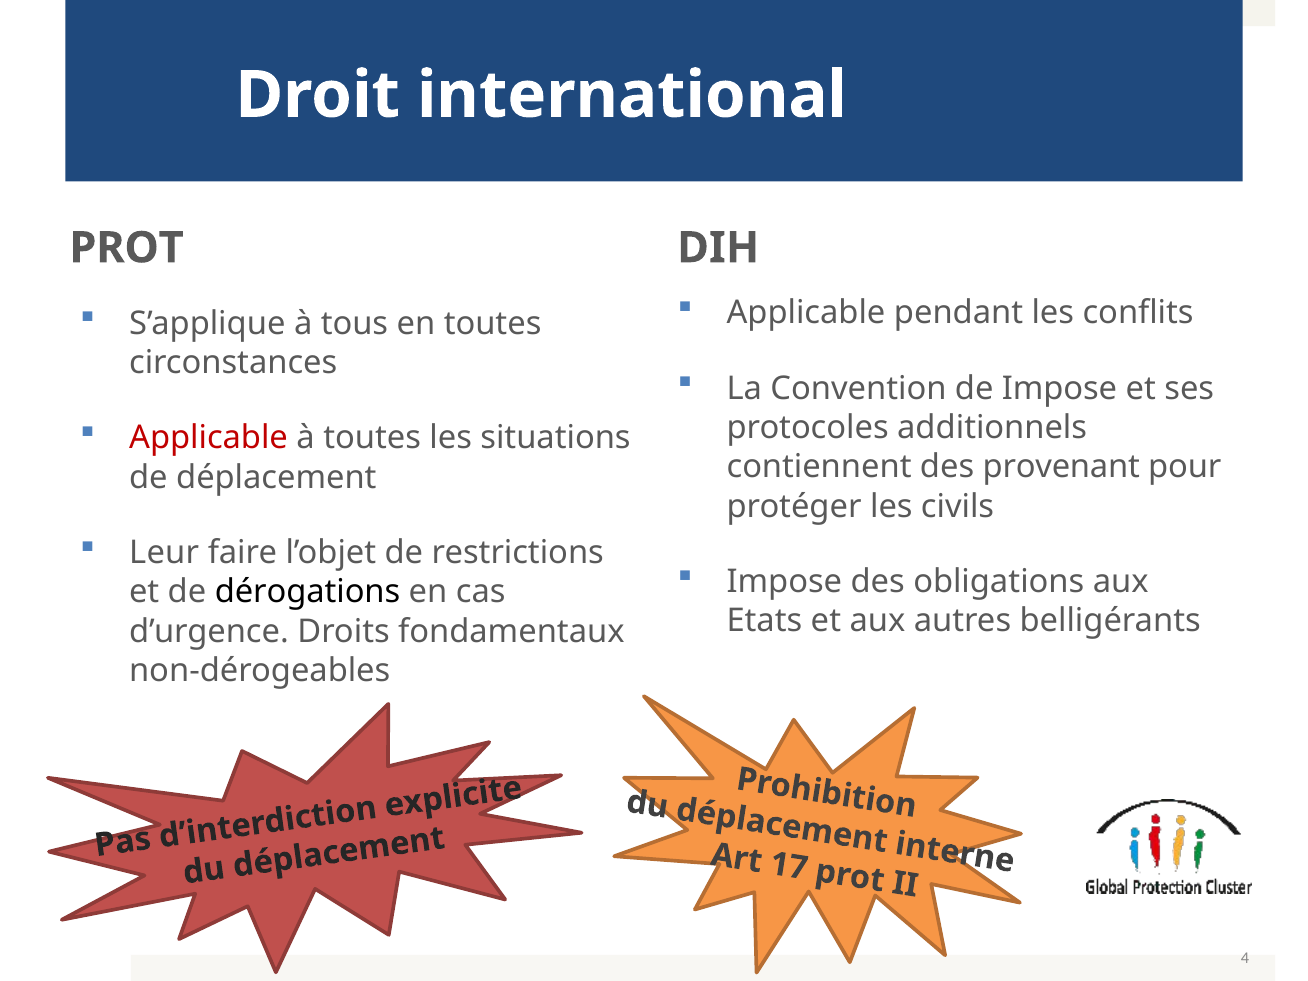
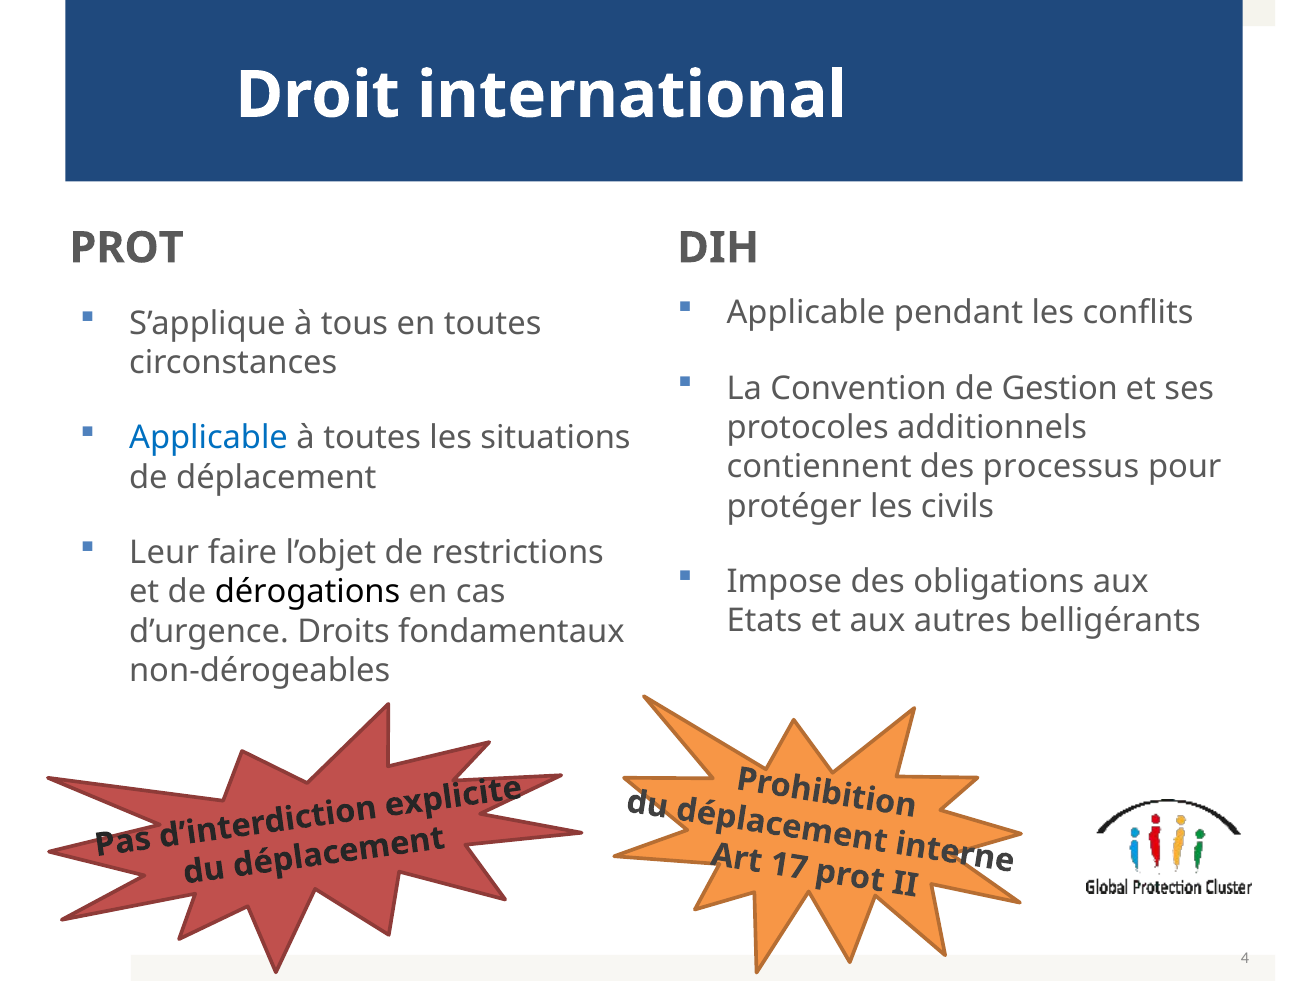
de Impose: Impose -> Gestion (1060, 389)
Applicable colour: red -> blue (209, 438)
provenant: provenant -> processus (1061, 467)
